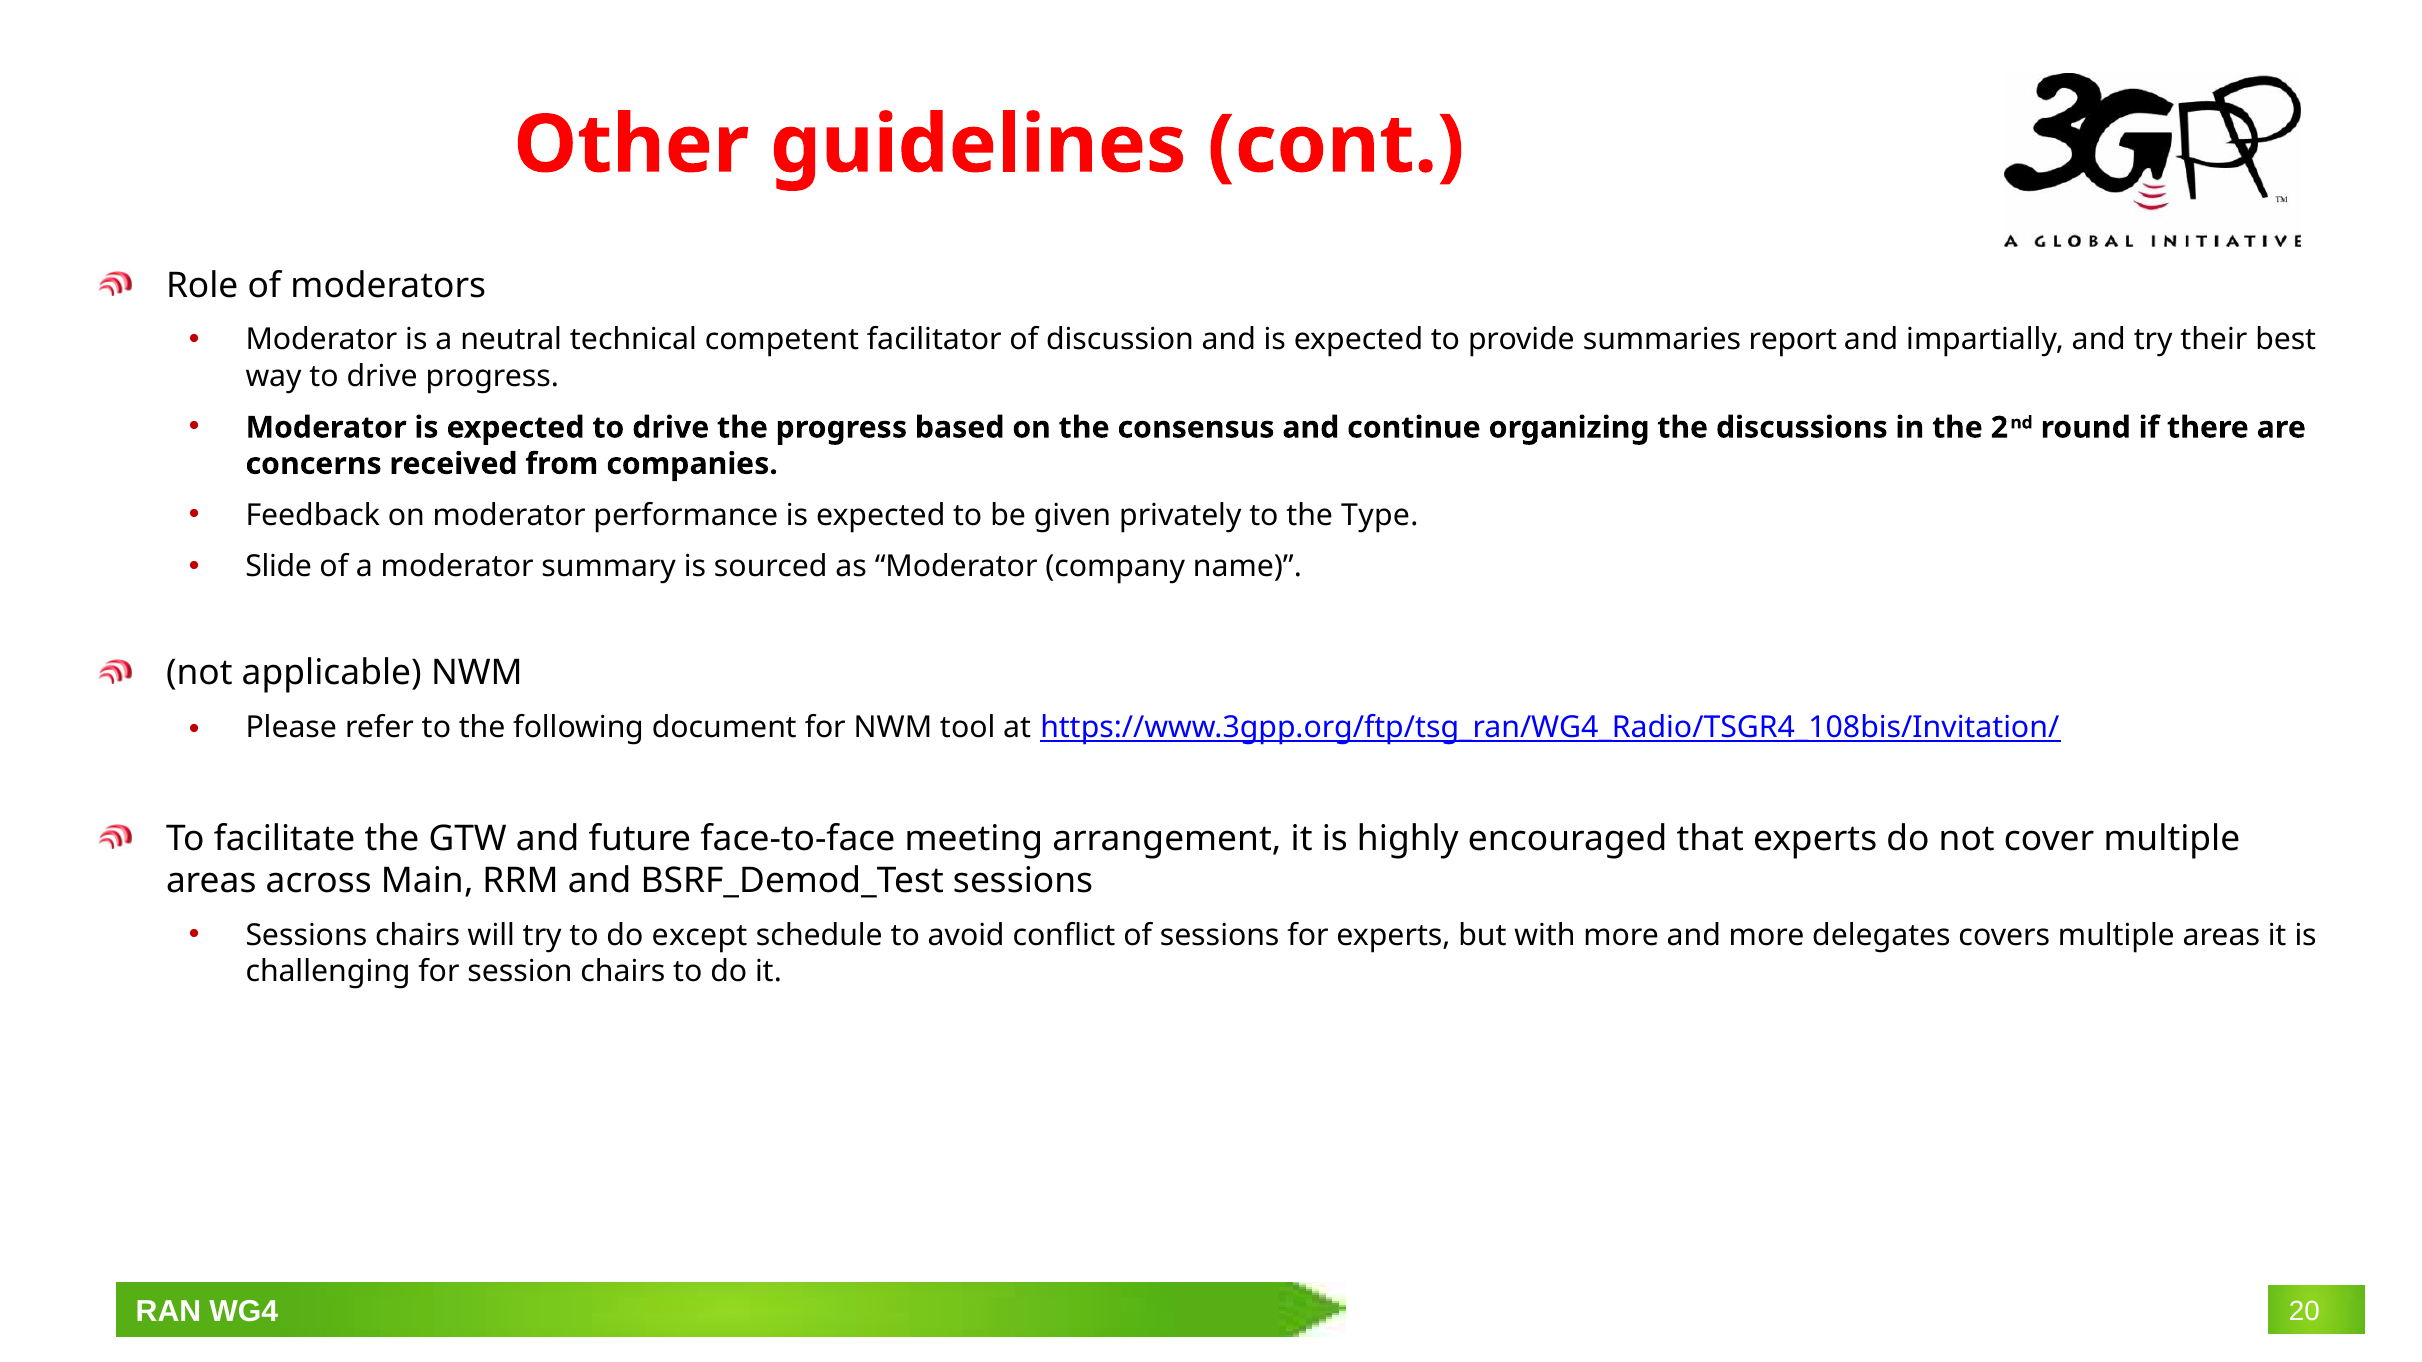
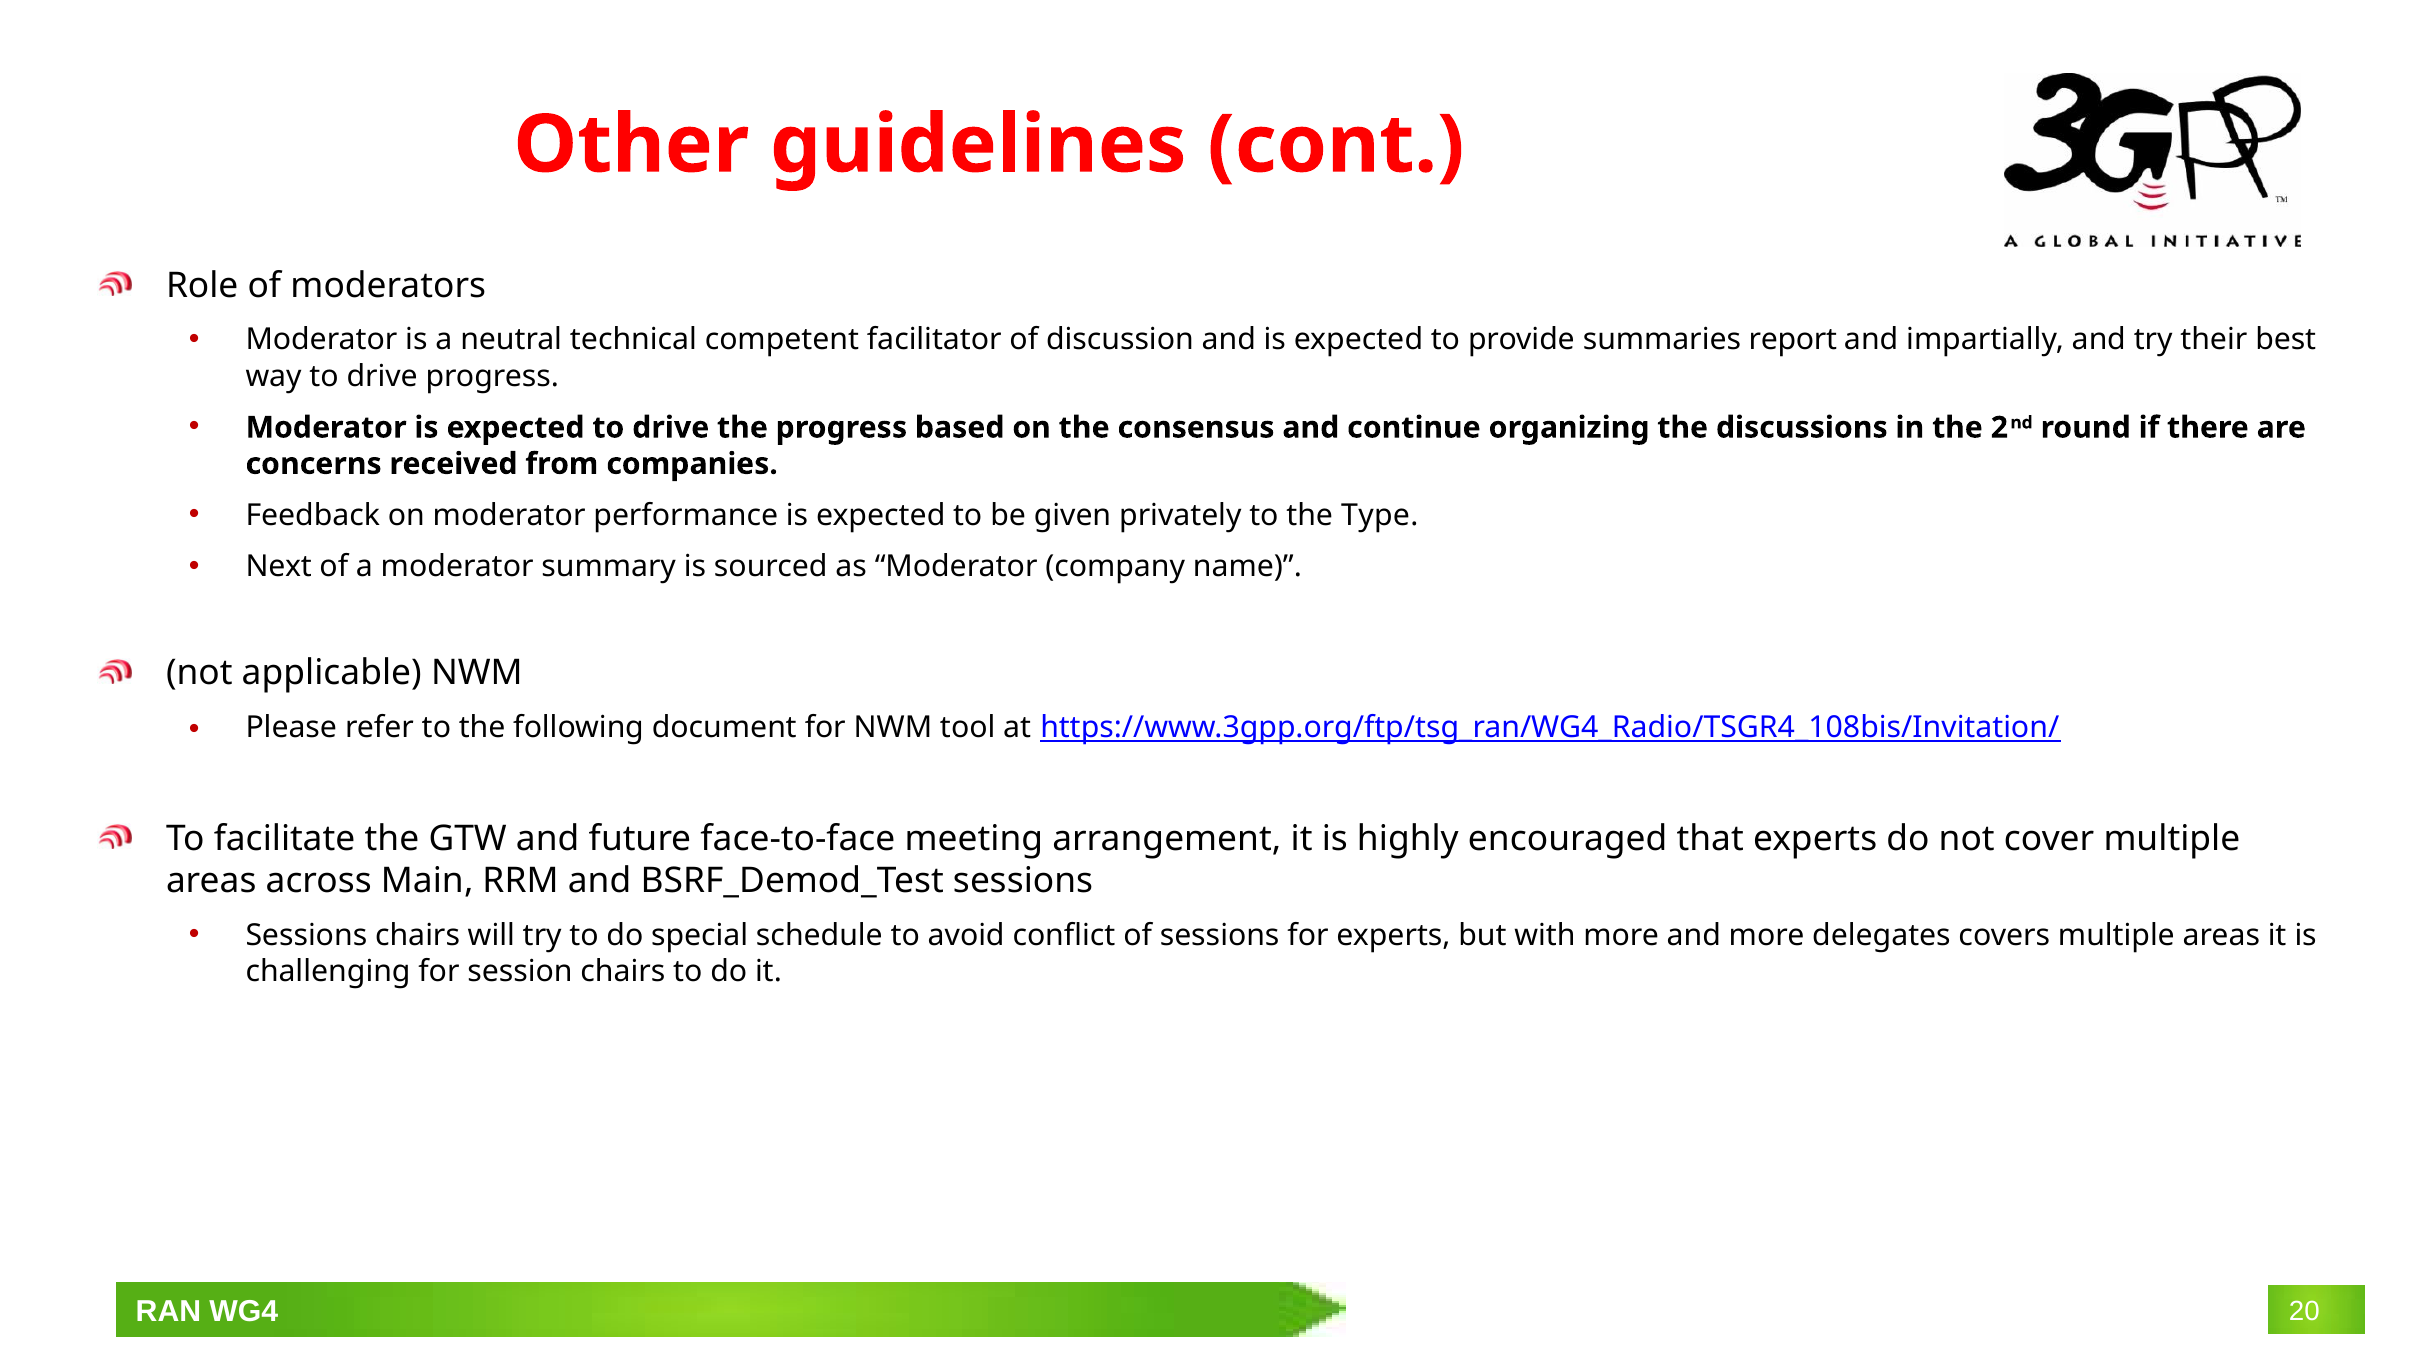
Slide: Slide -> Next (279, 567)
except: except -> special (700, 935)
